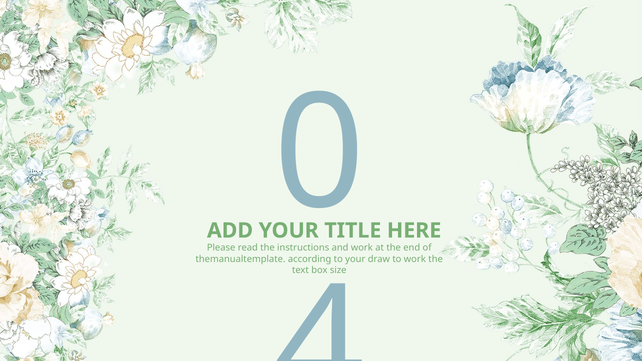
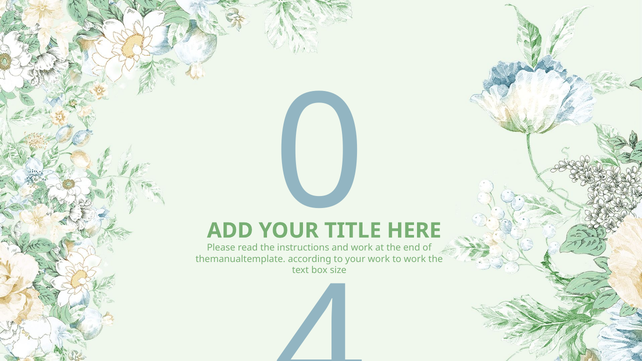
draw: draw -> work (379, 259)
